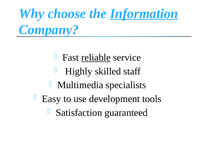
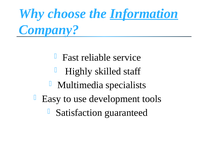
reliable underline: present -> none (96, 57)
